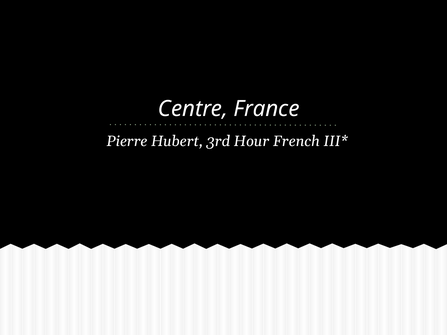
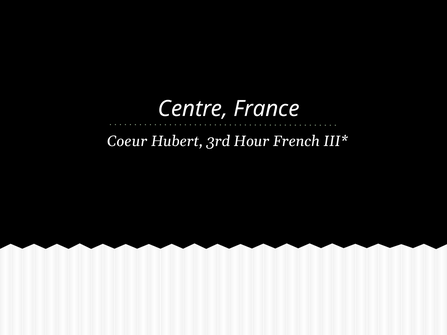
Pierre: Pierre -> Coeur (127, 141)
